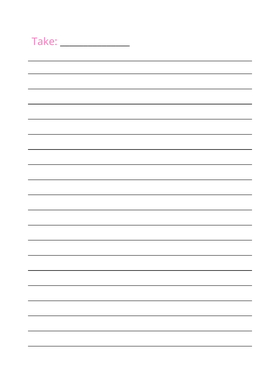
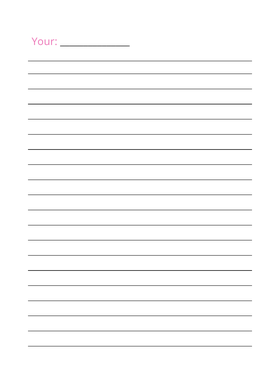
Take: Take -> Your (45, 42)
